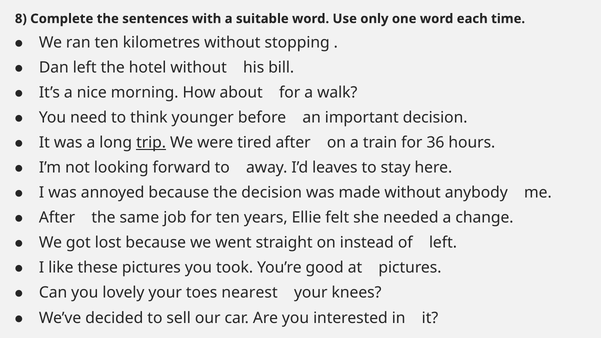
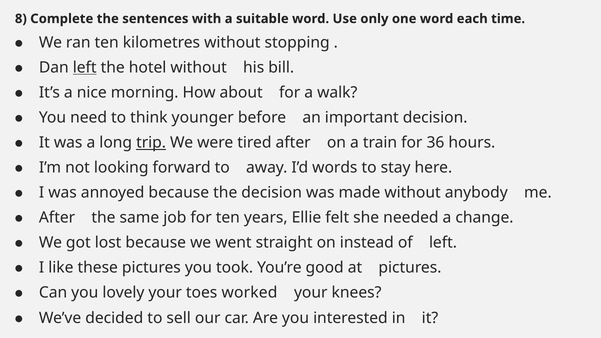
left underline: none -> present (85, 68)
leaves: leaves -> words (335, 168)
nearest: nearest -> worked (249, 293)
